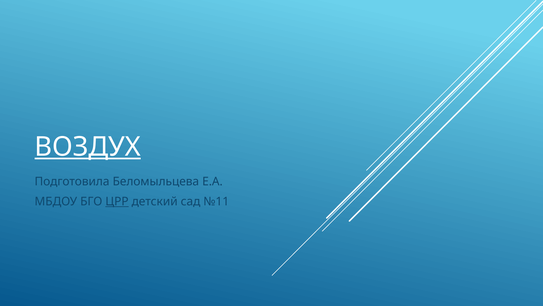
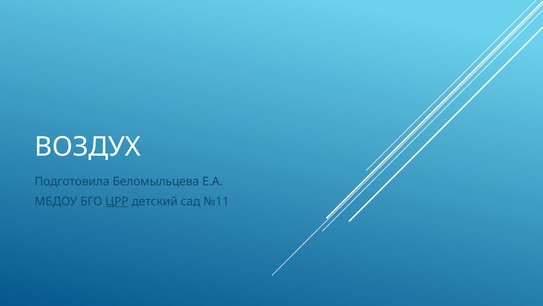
ВОЗДУХ underline: present -> none (88, 146)
